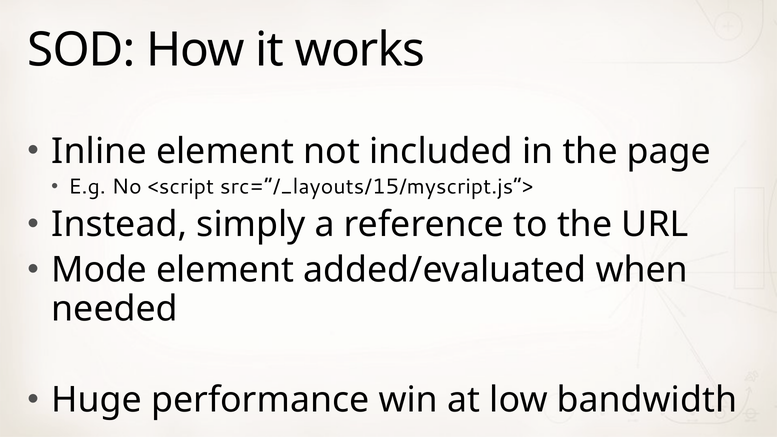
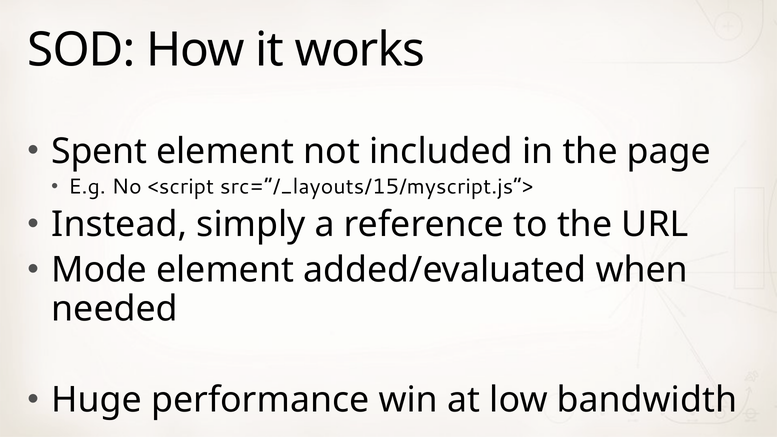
Inline: Inline -> Spent (99, 151)
